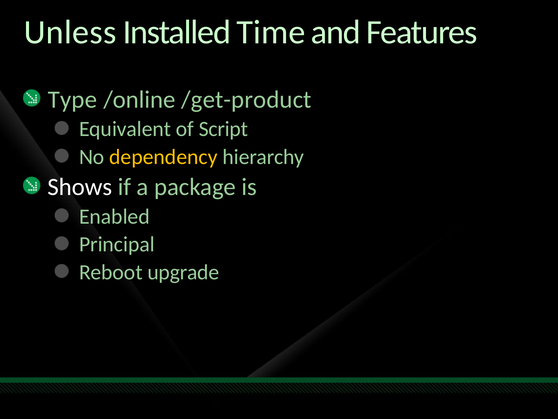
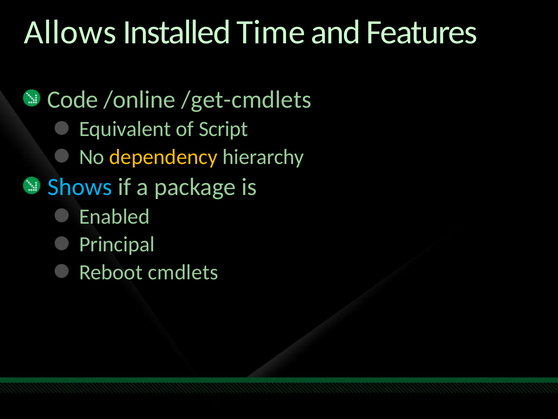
Unless: Unless -> Allows (70, 32)
Type: Type -> Code (73, 99)
/get-product: /get-product -> /get-cmdlets (246, 99)
Shows colour: white -> light blue (80, 187)
upgrade: upgrade -> cmdlets (183, 272)
